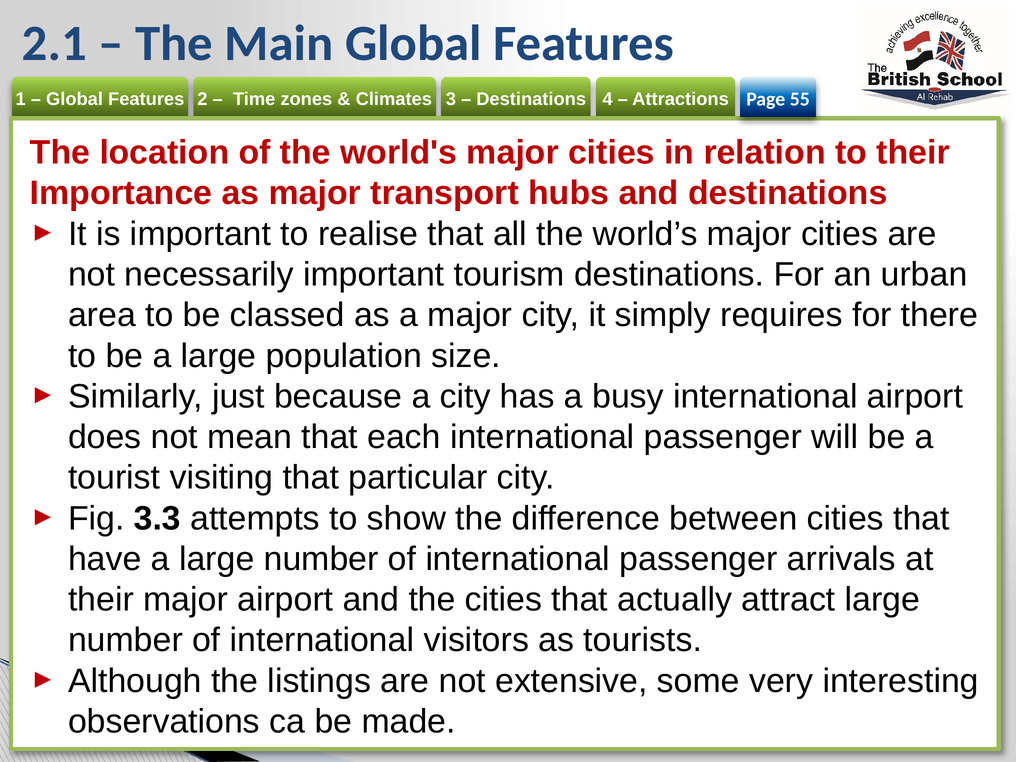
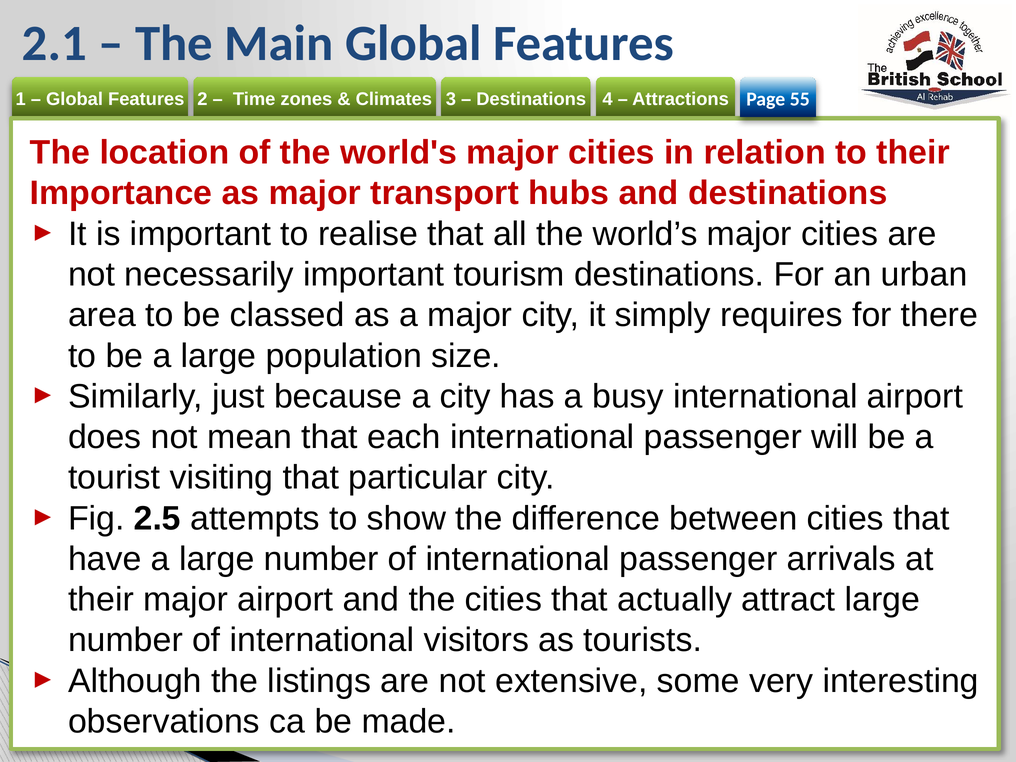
3.3: 3.3 -> 2.5 (157, 518)
